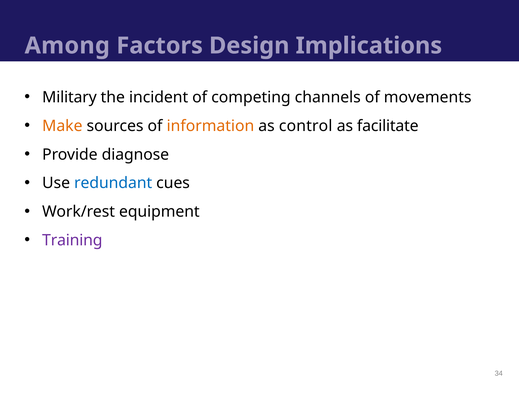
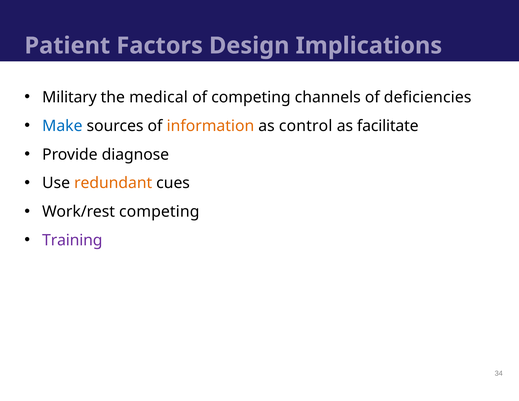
Among: Among -> Patient (67, 46)
incident: incident -> medical (159, 97)
movements: movements -> deficiencies (428, 97)
Make colour: orange -> blue (62, 126)
redundant colour: blue -> orange (113, 183)
Work/rest equipment: equipment -> competing (159, 212)
